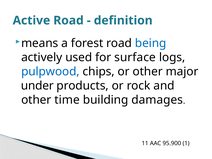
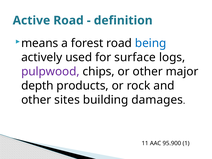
pulpwood colour: blue -> purple (50, 72)
under: under -> depth (37, 86)
time: time -> sites (67, 100)
